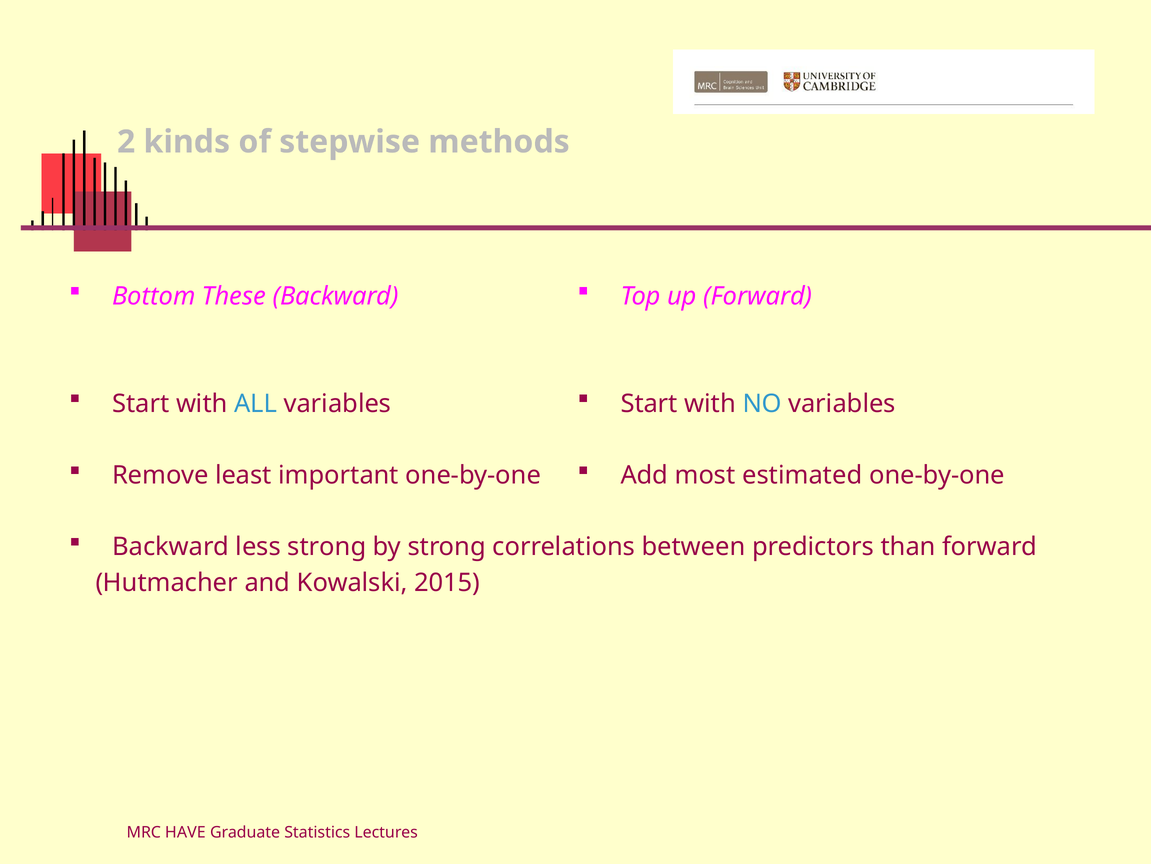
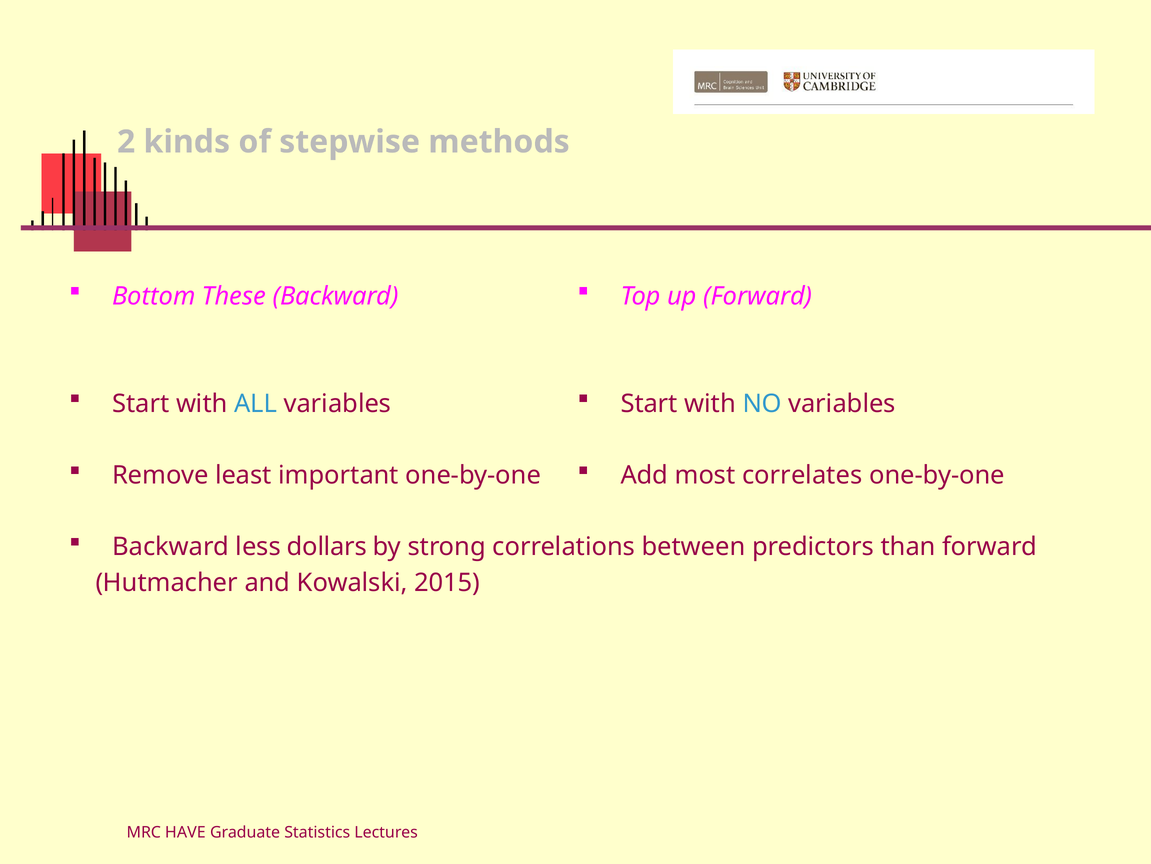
estimated: estimated -> correlates (802, 475)
less strong: strong -> dollars (327, 546)
